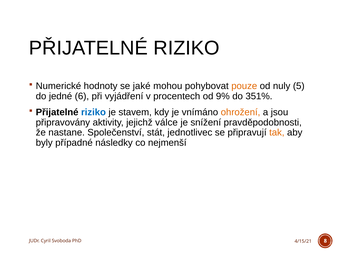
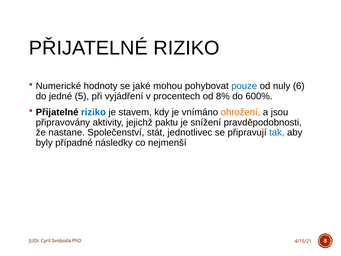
pouze colour: orange -> blue (244, 86)
5: 5 -> 6 (299, 86)
6: 6 -> 5 (82, 96)
9%: 9% -> 8% (223, 96)
351%: 351% -> 600% (259, 96)
válce: válce -> paktu (167, 122)
tak colour: orange -> blue (277, 132)
